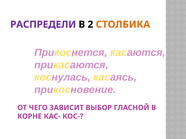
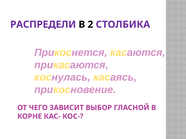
СТОЛБИКА colour: orange -> purple (123, 25)
